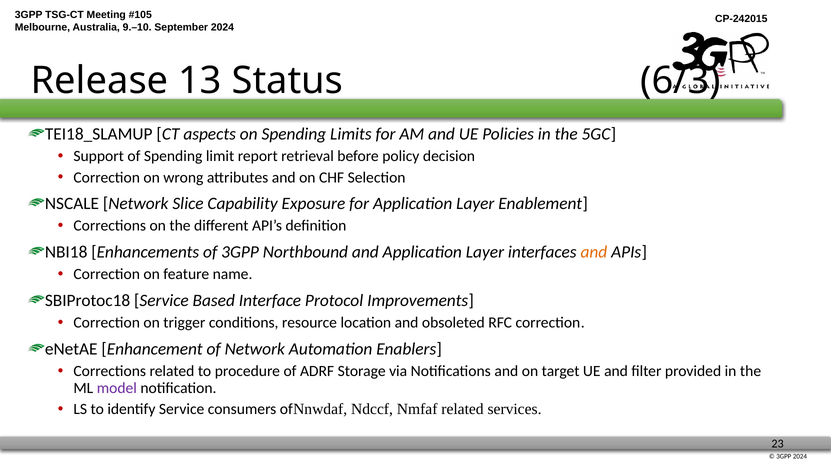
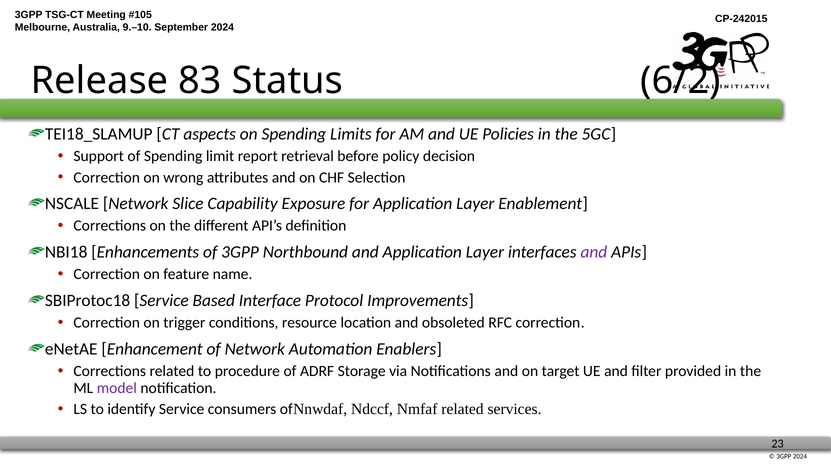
13: 13 -> 83 (200, 81)
6/3: 6/3 -> 6/2 (680, 81)
and colour: orange -> purple (594, 252)
